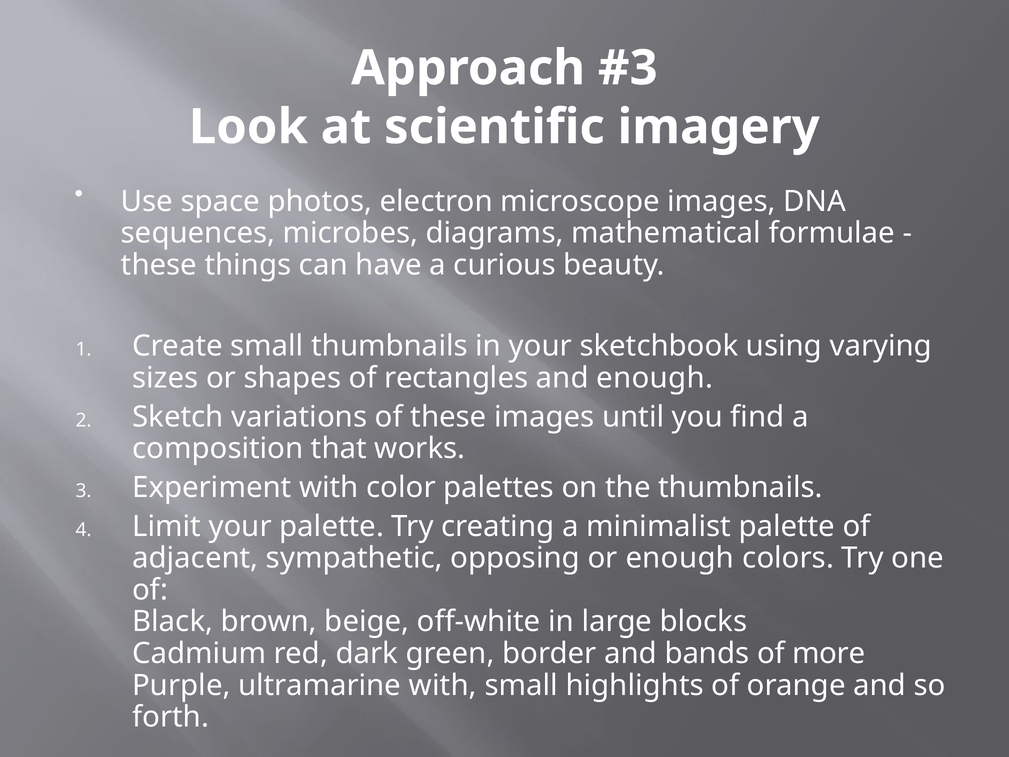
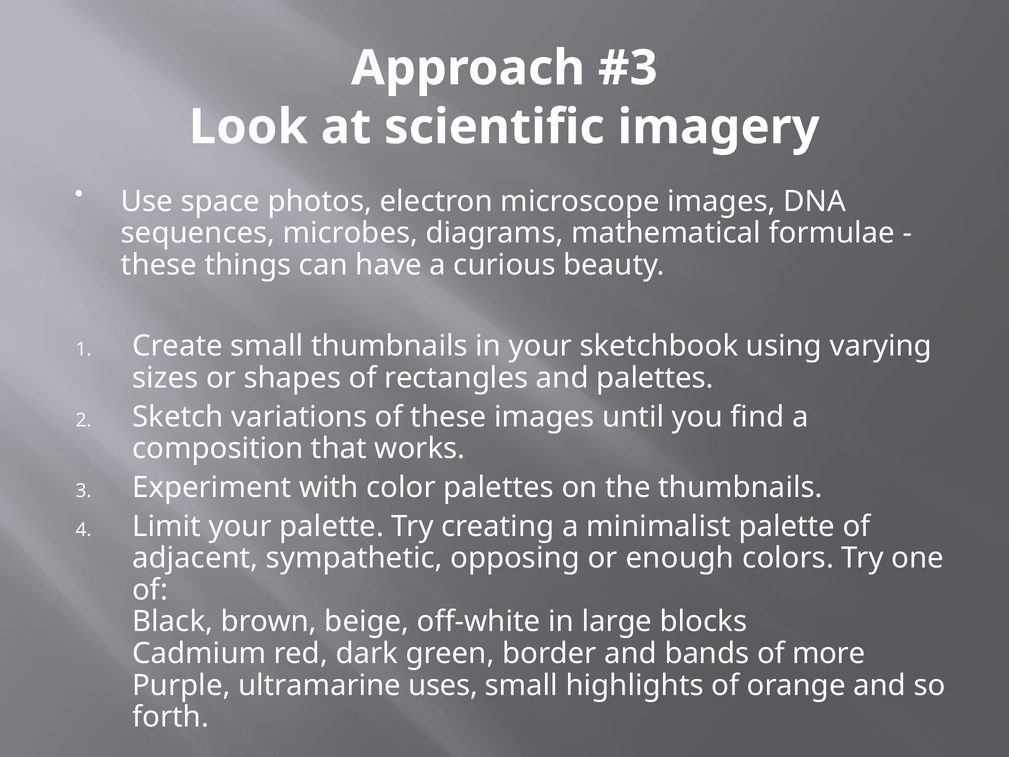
and enough: enough -> palettes (655, 378)
ultramarine with: with -> uses (443, 685)
